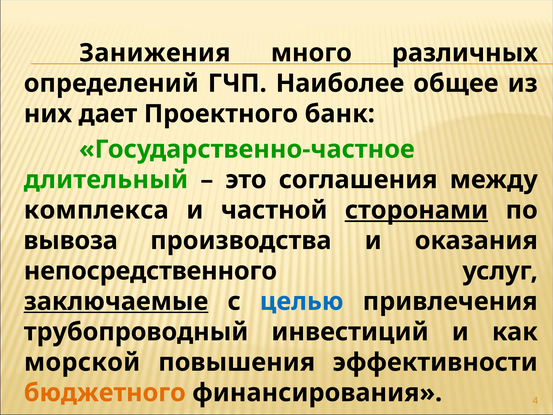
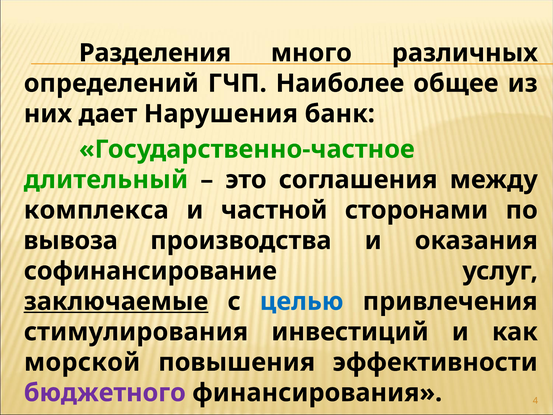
Занижения: Занижения -> Разделения (155, 53)
Проектного: Проектного -> Нарушения (221, 114)
сторонами underline: present -> none (417, 210)
непосредственного: непосредственного -> софинансирование (150, 271)
трубопроводный: трубопроводный -> стимулирования (136, 332)
бюджетного colour: orange -> purple (105, 393)
